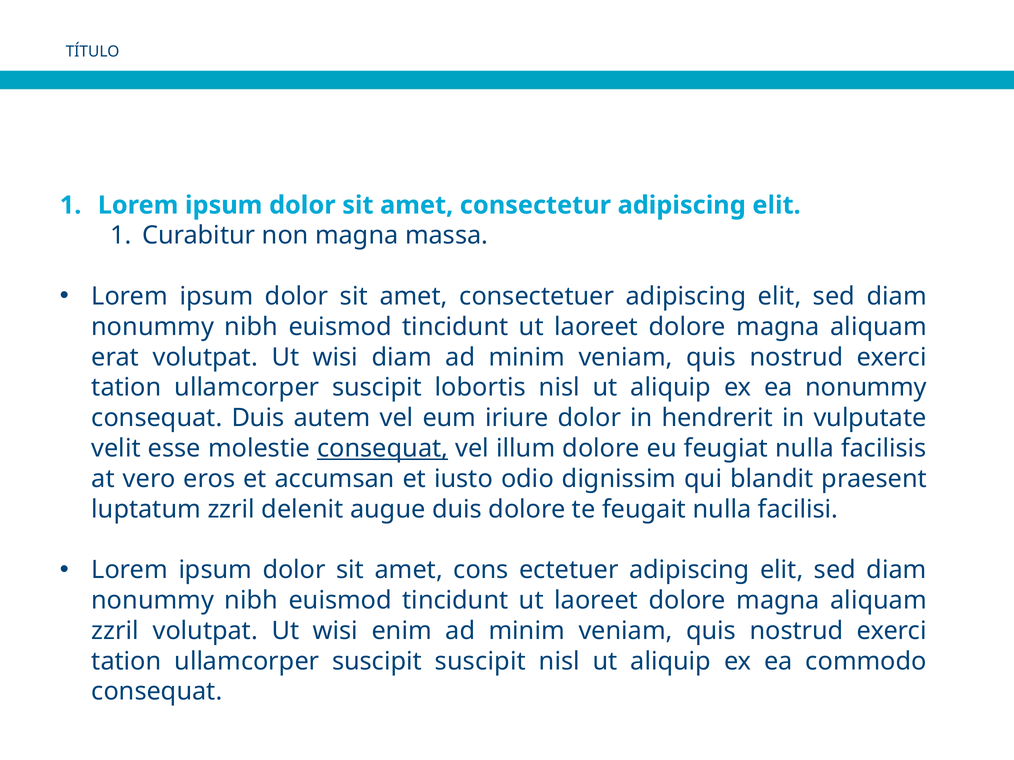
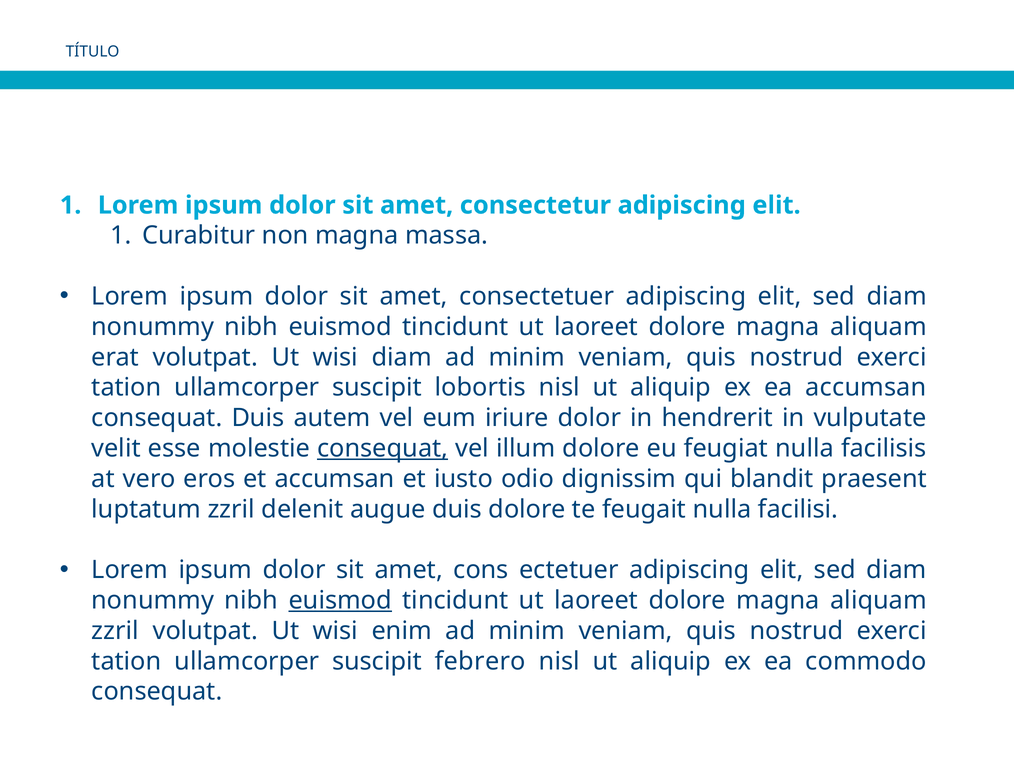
ea nonummy: nonummy -> accumsan (866, 388)
euismod underline: none -> present (340, 601)
suscipit suscipit: suscipit -> febrero (480, 662)
